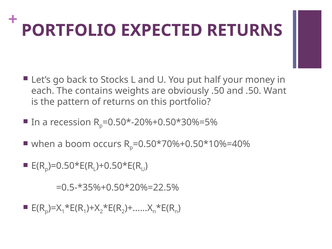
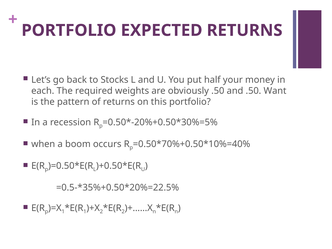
contains: contains -> required (94, 91)
